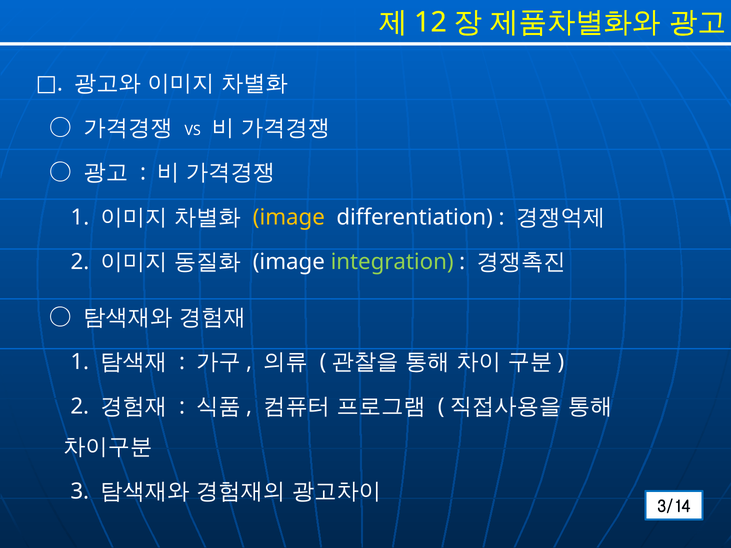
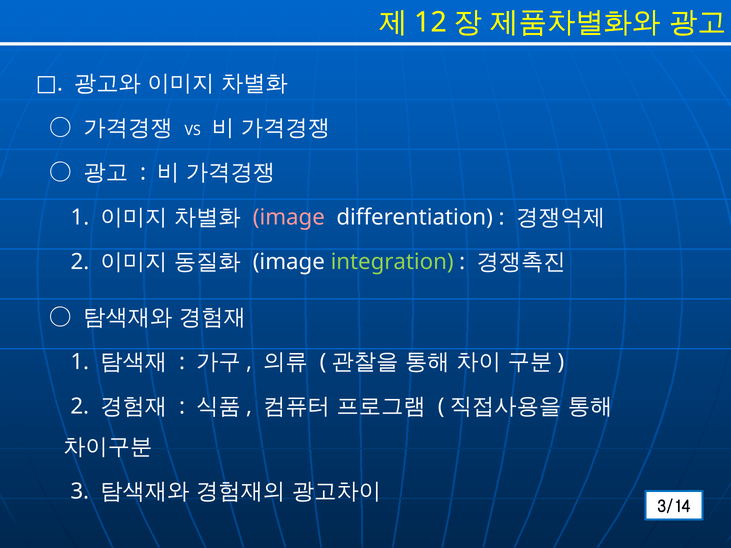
image colour: yellow -> pink (289, 217)
